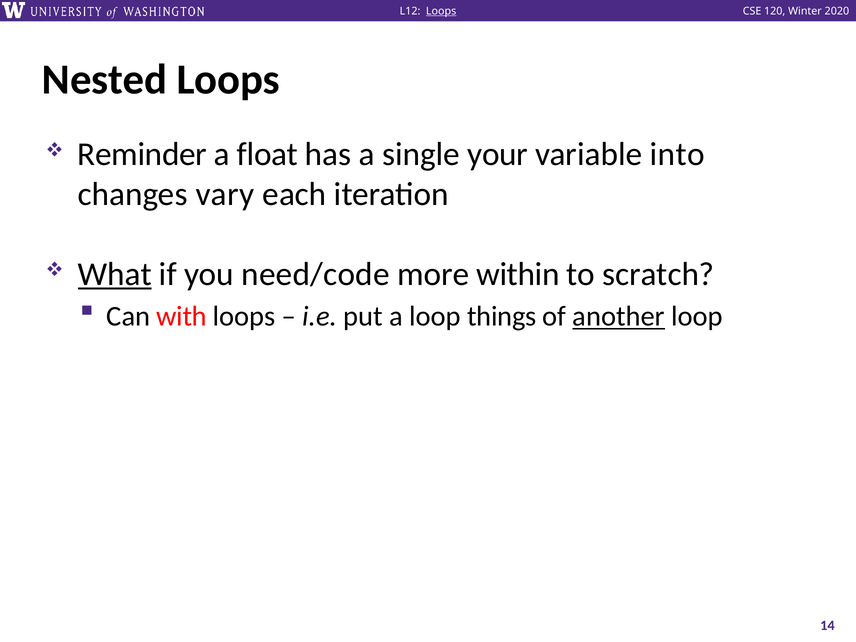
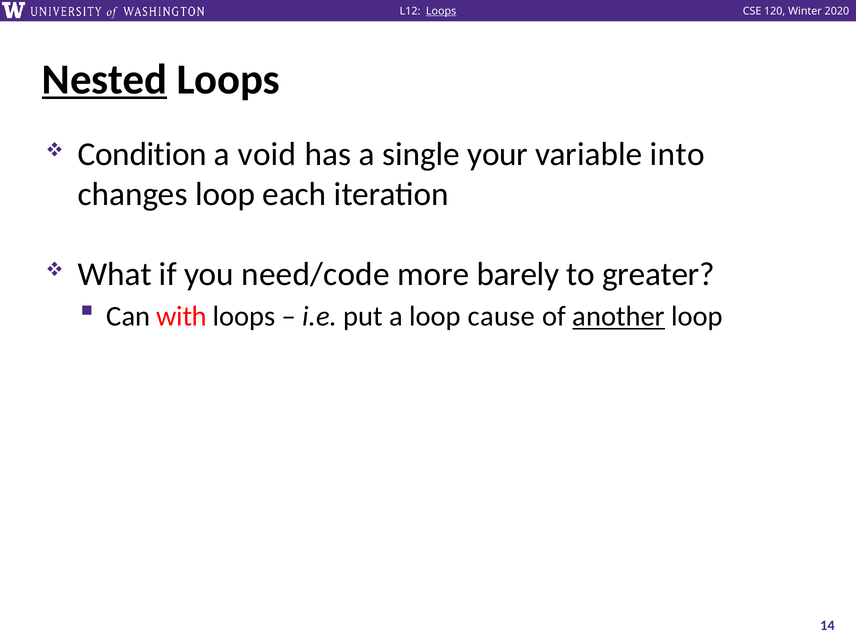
Nested underline: none -> present (105, 79)
Reminder: Reminder -> Condition (142, 154)
float: float -> void (267, 154)
changes vary: vary -> loop (225, 194)
What underline: present -> none (115, 274)
within: within -> barely (518, 274)
scratch: scratch -> greater (658, 274)
things: things -> cause (501, 317)
